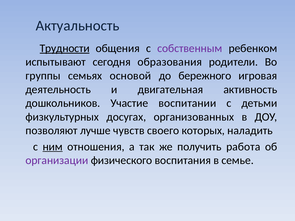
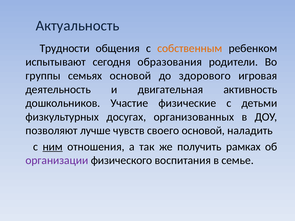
Трудности underline: present -> none (65, 48)
собственным colour: purple -> orange (190, 48)
бережного: бережного -> здорового (205, 76)
воспитании: воспитании -> физические (187, 103)
своего которых: которых -> основой (203, 131)
работа: работа -> рамках (243, 147)
